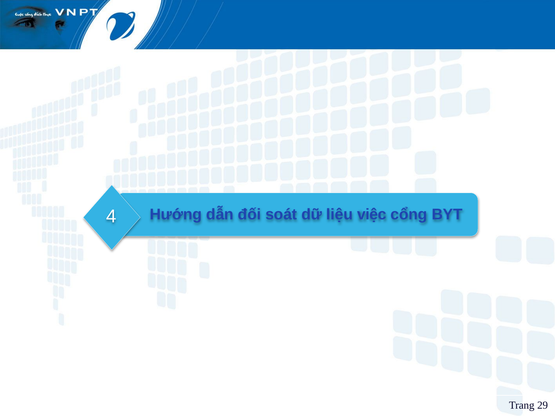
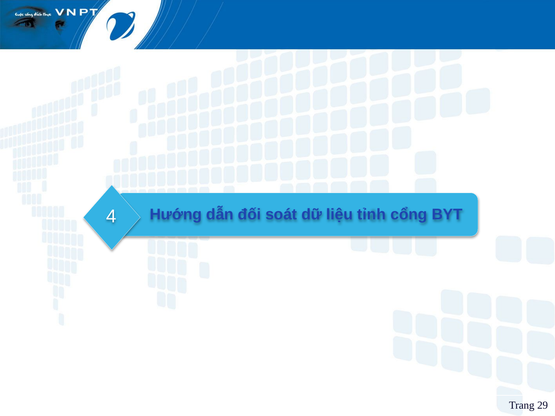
việc: việc -> tỉnh (372, 215)
